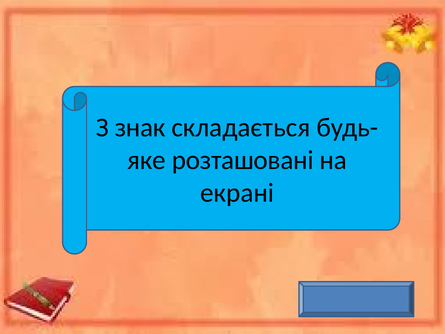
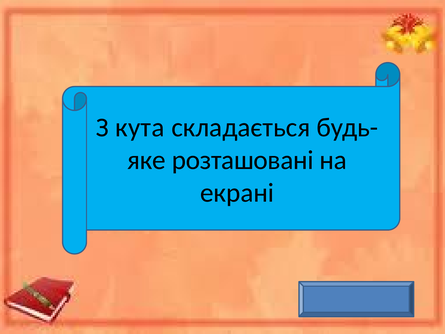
знак: знак -> кута (140, 127)
